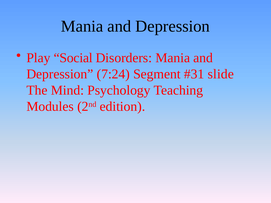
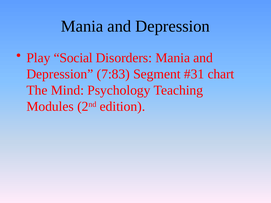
7:24: 7:24 -> 7:83 (113, 74)
slide: slide -> chart (221, 74)
